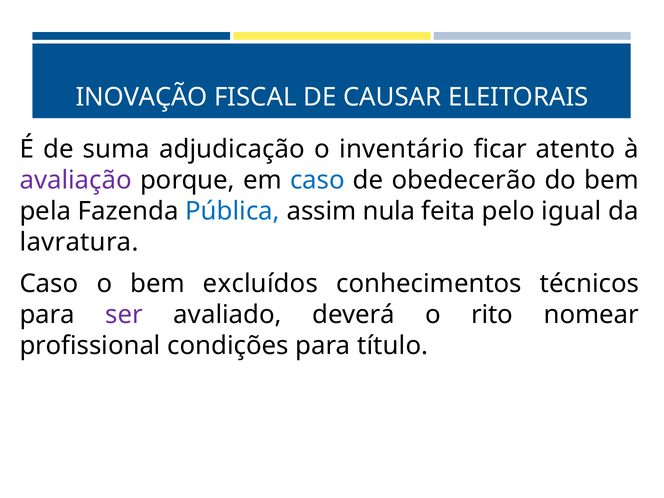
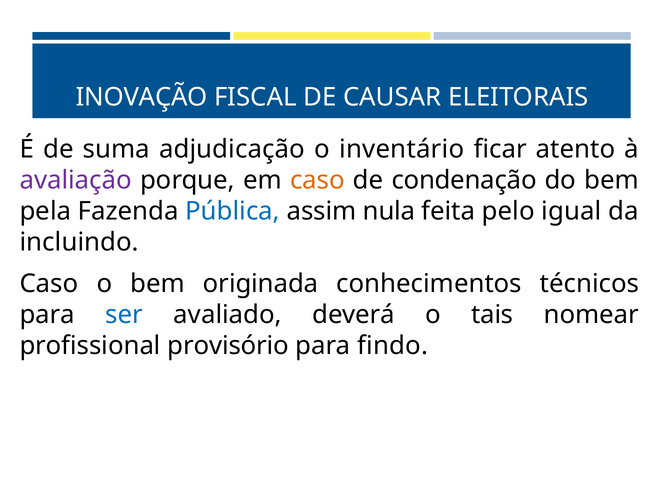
caso colour: blue -> orange (317, 180)
obedecerão: obedecerão -> condenação (464, 180)
lavratura: lavratura -> incluindo (79, 242)
excluídos: excluídos -> originada (261, 284)
ser colour: purple -> blue (124, 315)
rito: rito -> tais (492, 315)
condições: condições -> provisório (228, 346)
título: título -> findo (393, 346)
